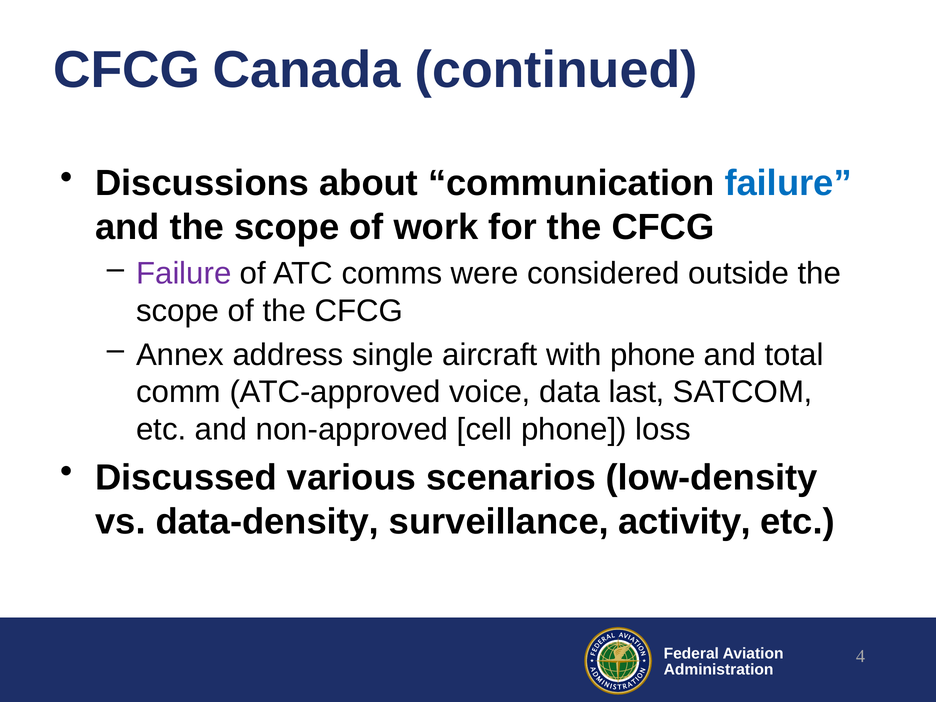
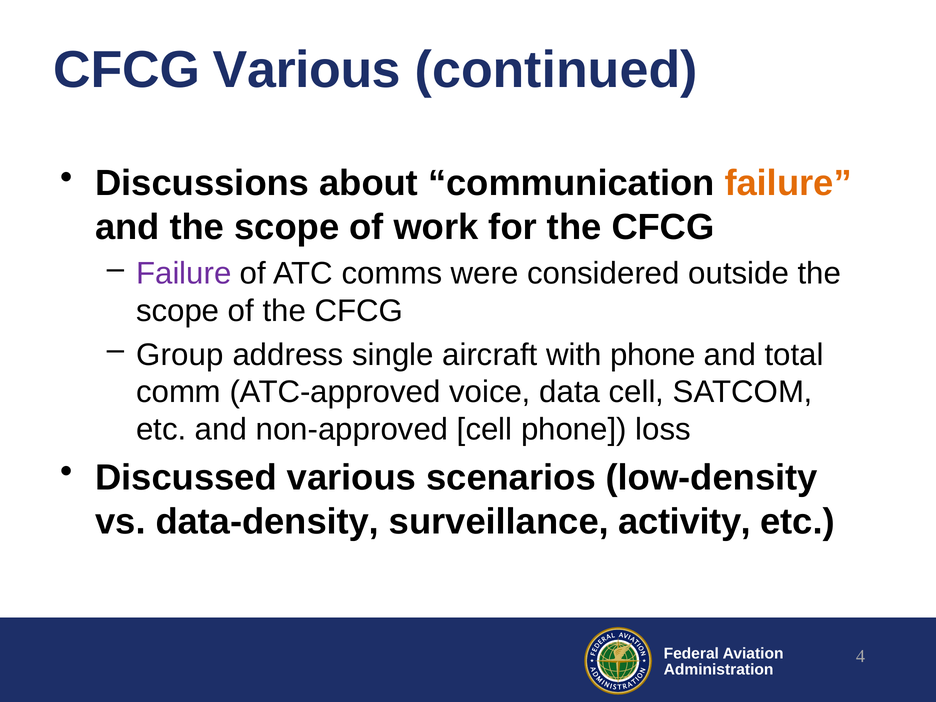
CFCG Canada: Canada -> Various (307, 70)
failure colour: blue -> orange (788, 183)
Annex: Annex -> Group (180, 355)
data last: last -> cell (636, 392)
